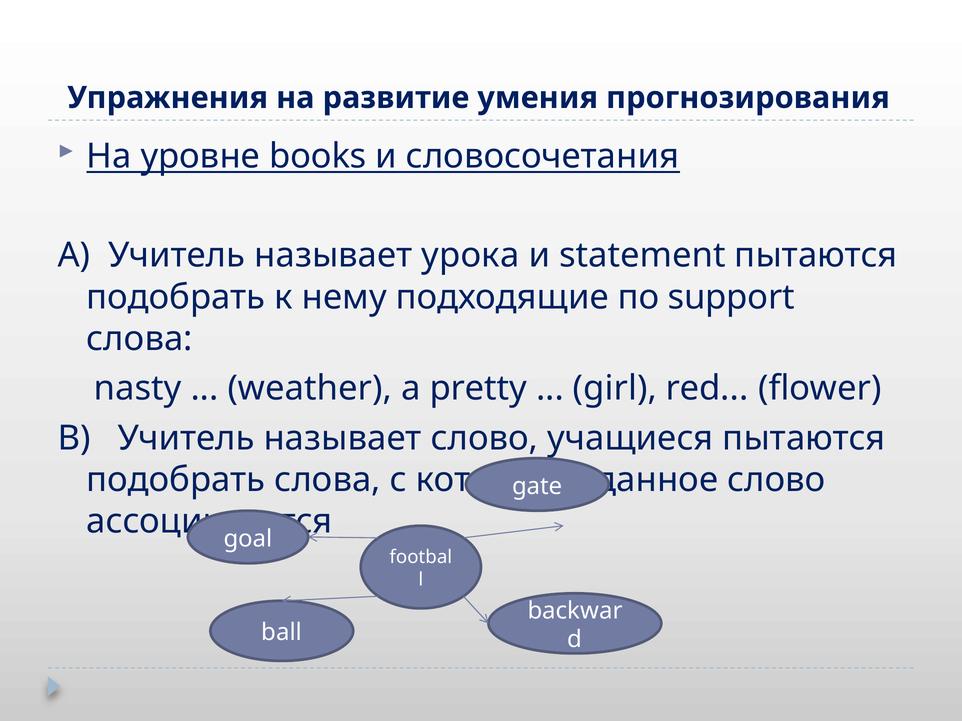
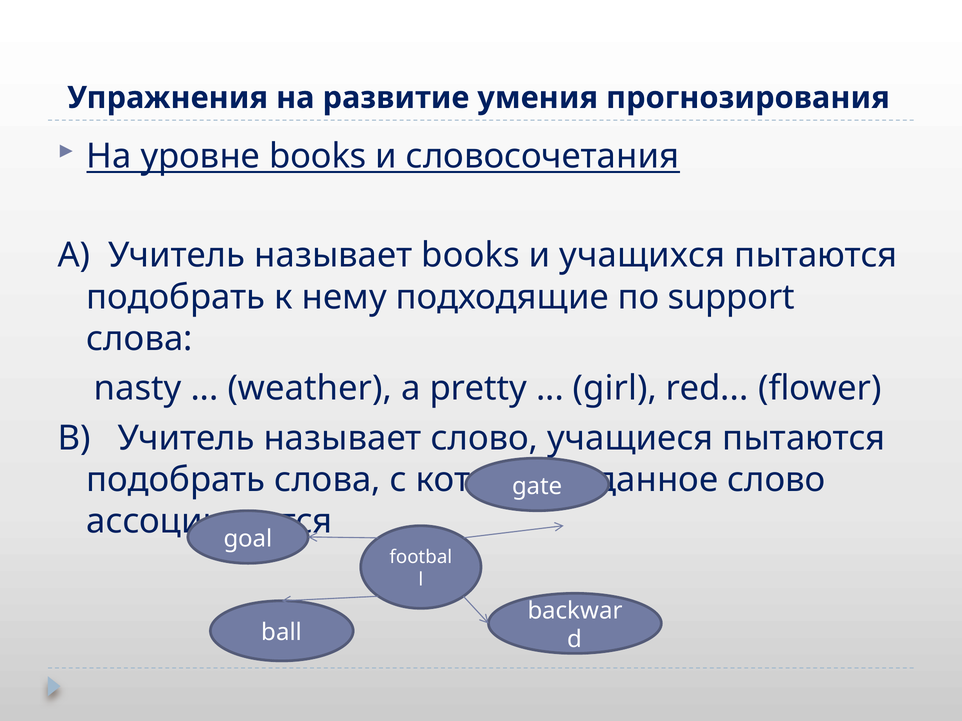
называет урока: урока -> books (471, 256)
statement: statement -> учащихся (642, 256)
